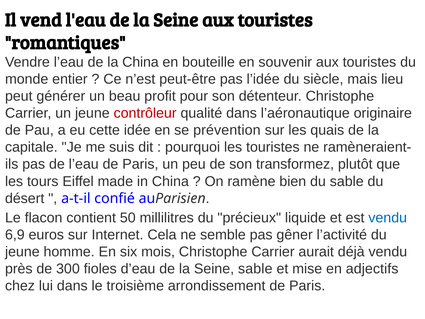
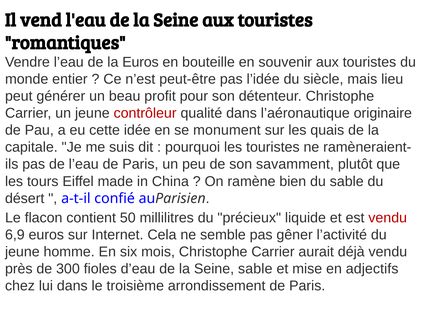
la China: China -> Euros (140, 62)
prévention: prévention -> monument (227, 130)
transformez: transformez -> savamment (295, 164)
vendu colour: blue -> red (388, 218)
